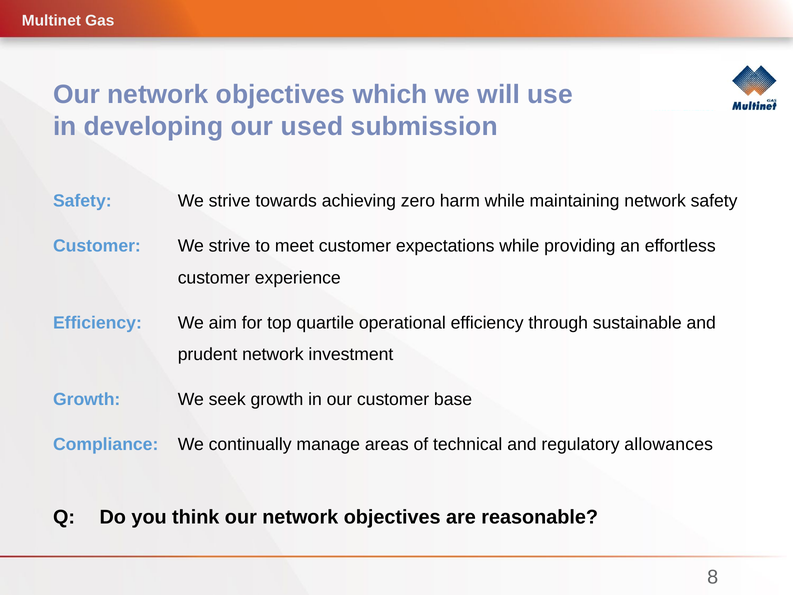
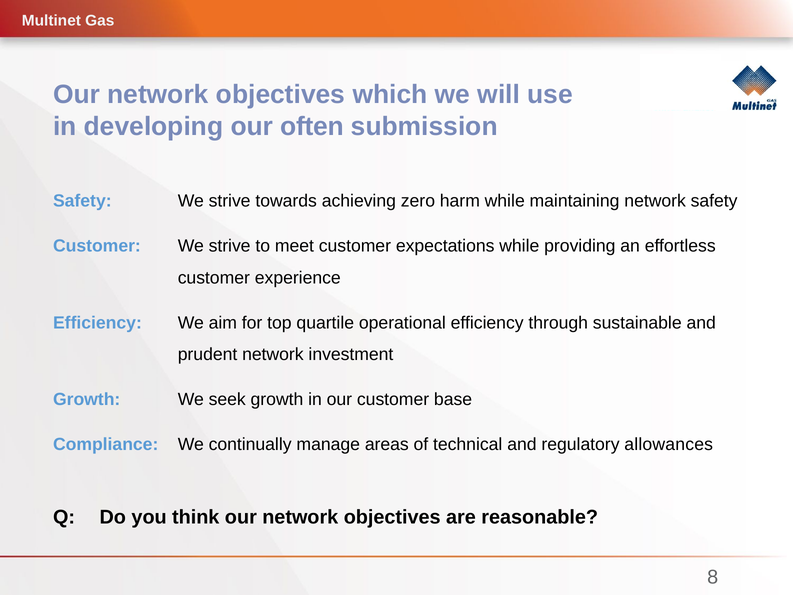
used: used -> often (312, 126)
